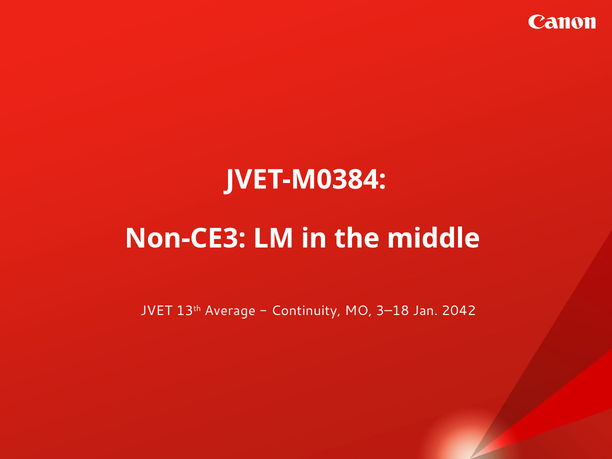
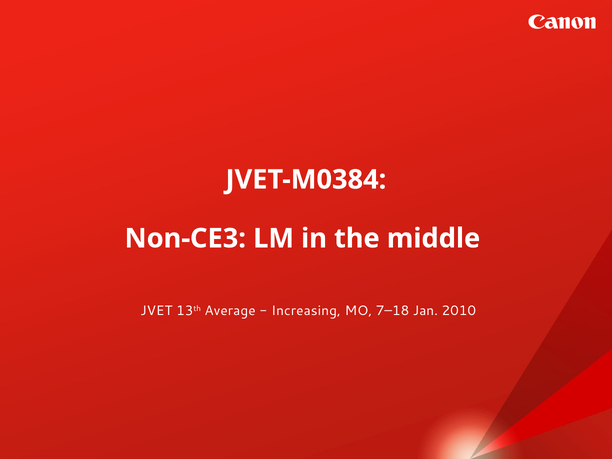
Continuity: Continuity -> Increasing (306, 311)
3–18: 3–18 -> 7–18 (393, 311)
2042: 2042 -> 2010 (459, 311)
